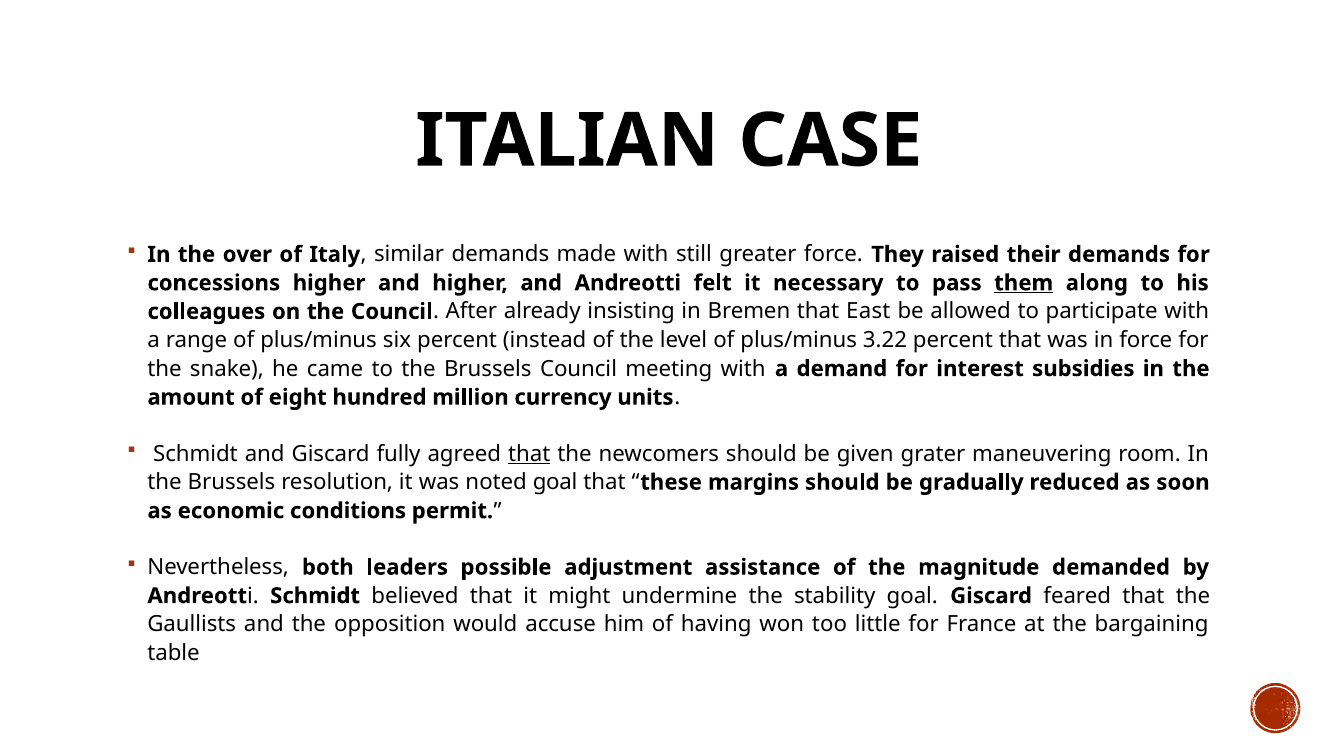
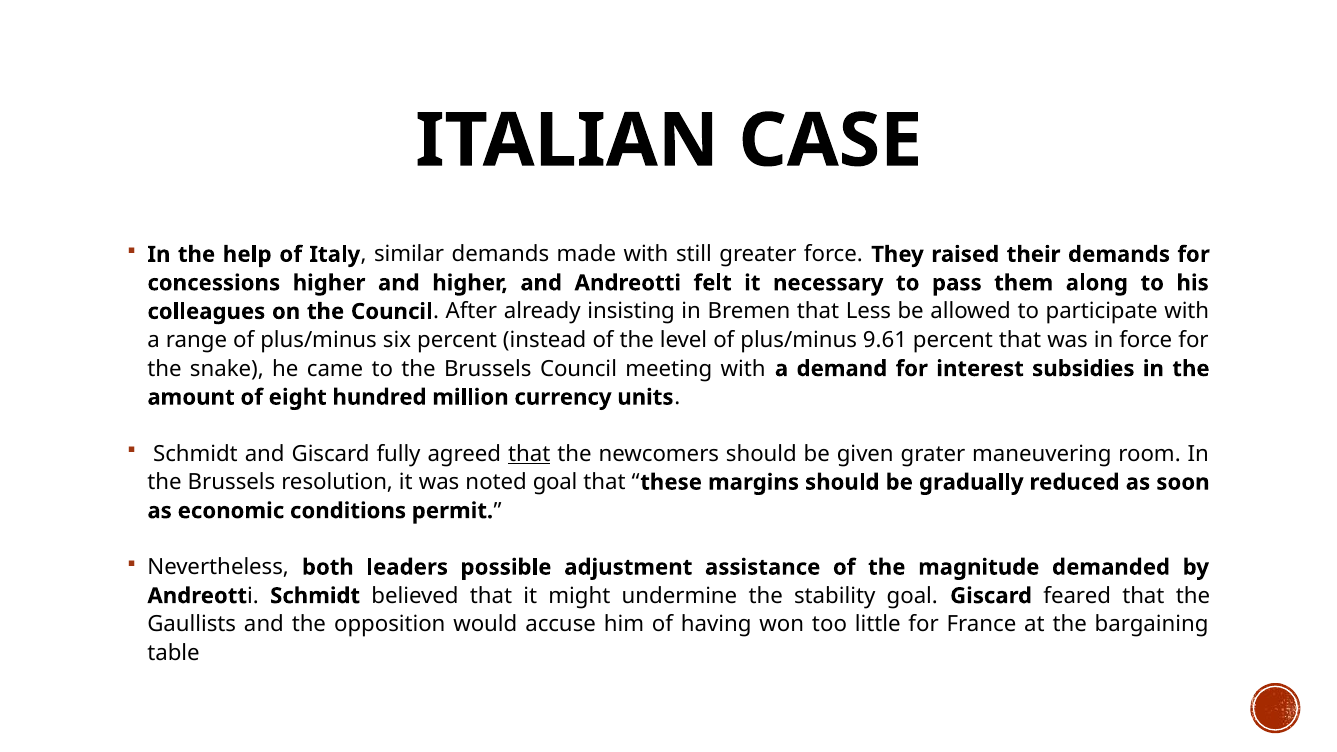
over: over -> help (247, 254)
them underline: present -> none (1024, 283)
East: East -> Less (869, 312)
3.22: 3.22 -> 9.61 (885, 340)
